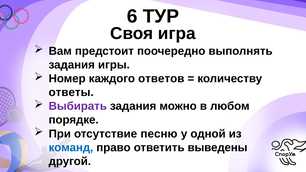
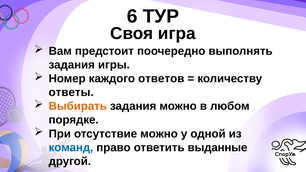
Выбирать colour: purple -> orange (78, 106)
отсутствие песню: песню -> можно (159, 134)
выведены: выведены -> выданные (218, 148)
